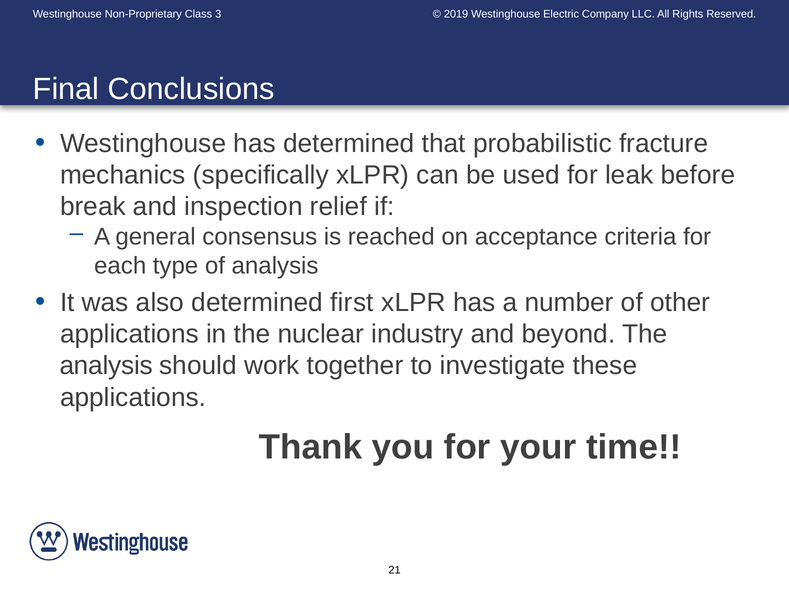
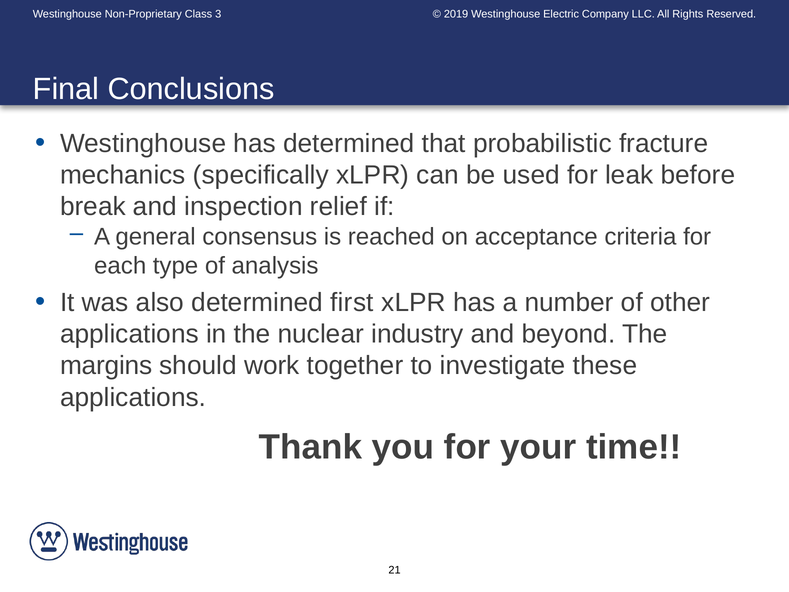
analysis: analysis -> margins (106, 366)
